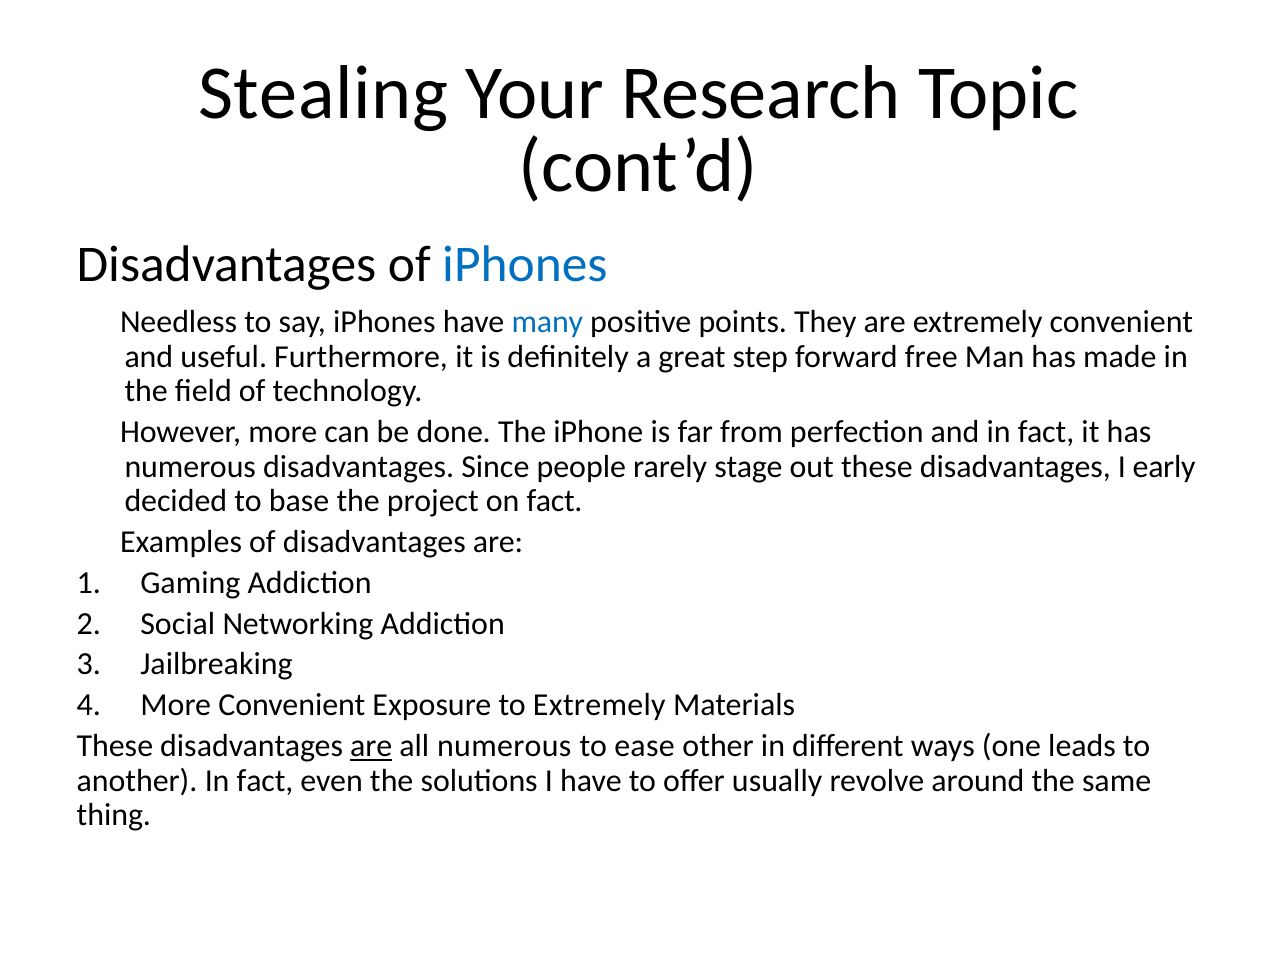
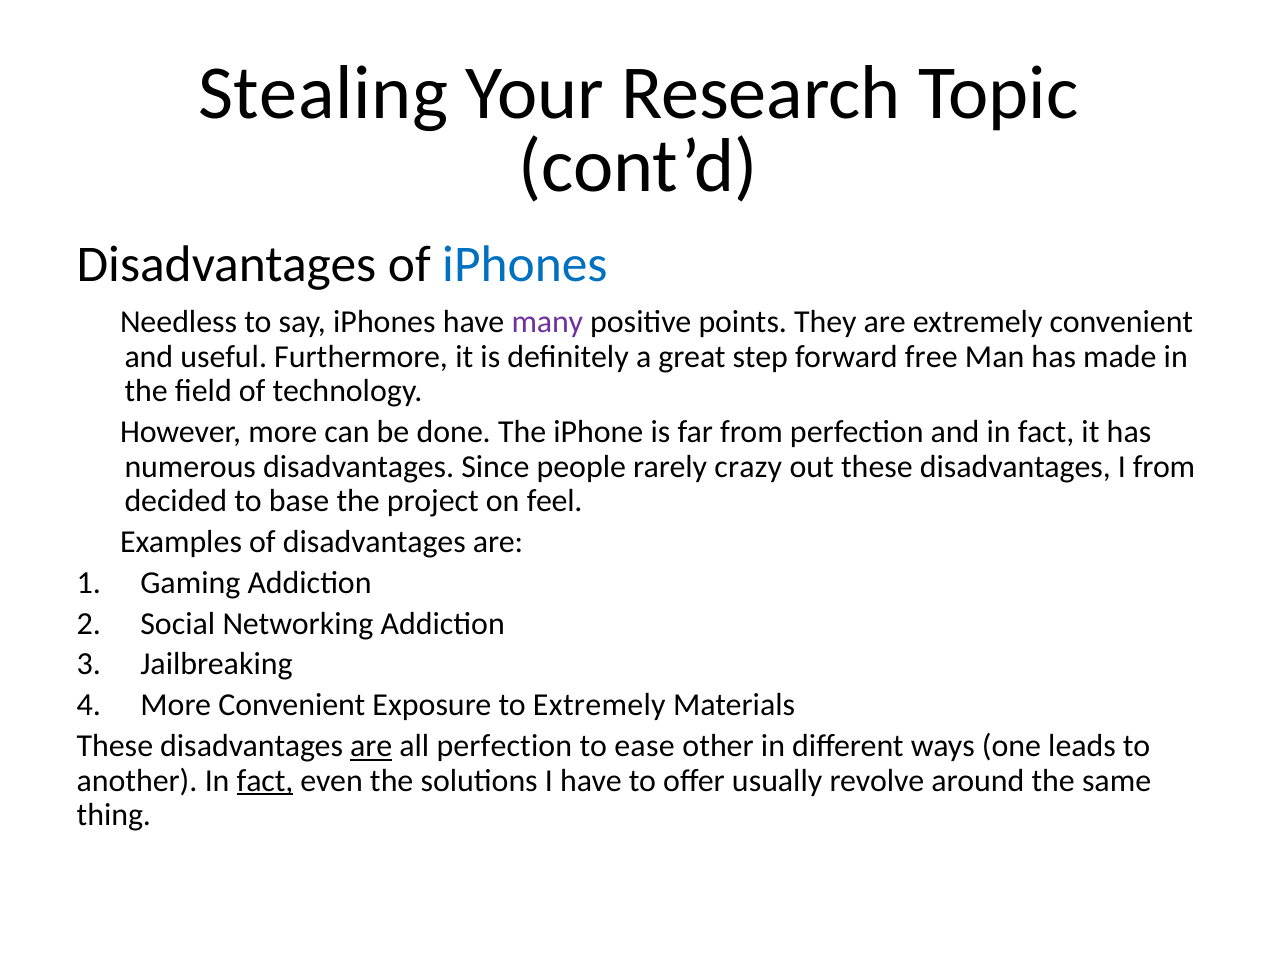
many colour: blue -> purple (547, 322)
stage: stage -> crazy (748, 466)
I early: early -> from (1164, 466)
on fact: fact -> feel (555, 501)
all numerous: numerous -> perfection (504, 746)
fact underline: none -> present (265, 780)
